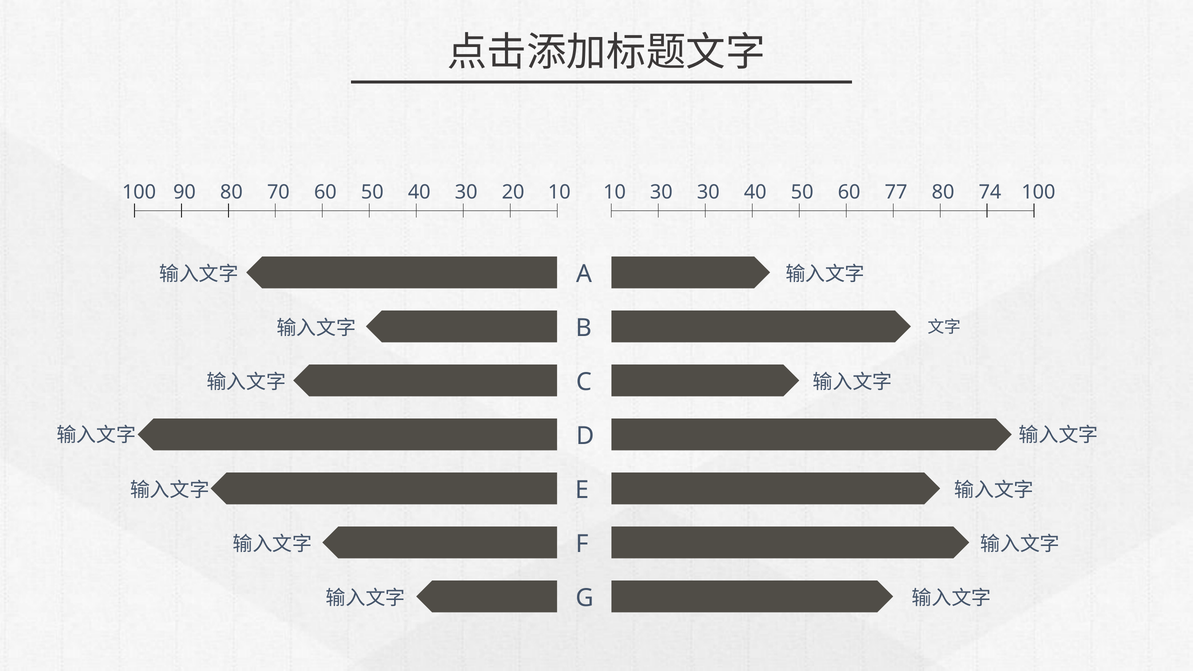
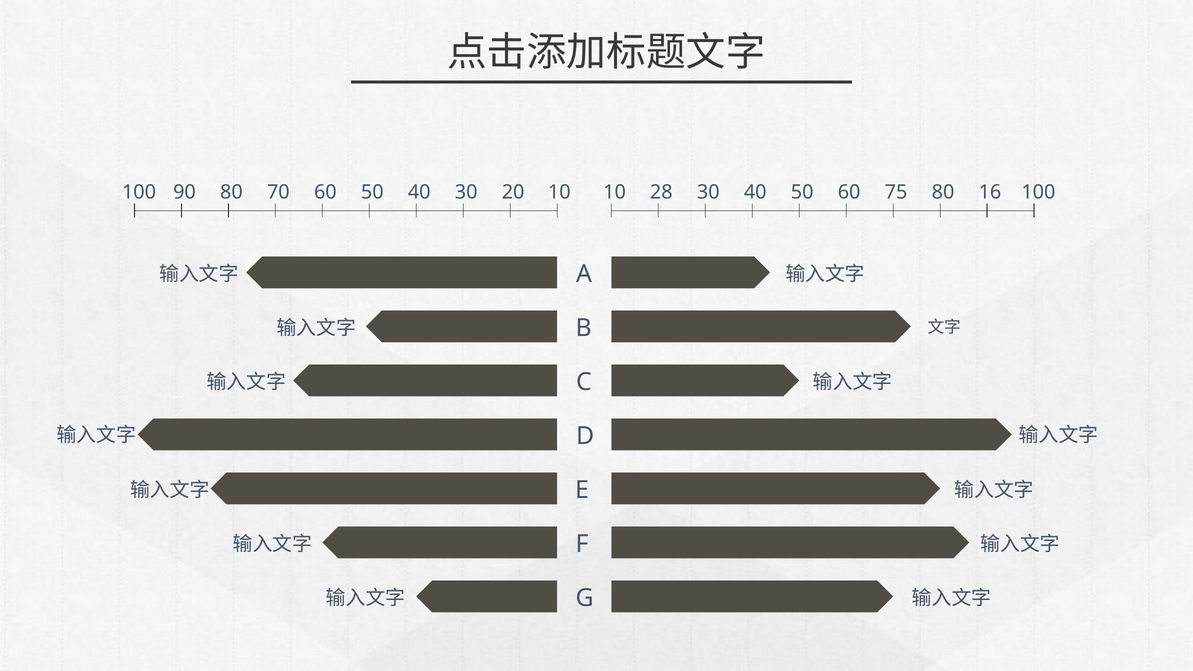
10 30: 30 -> 28 (661, 192)
77: 77 -> 75 (896, 192)
74: 74 -> 16 (990, 192)
